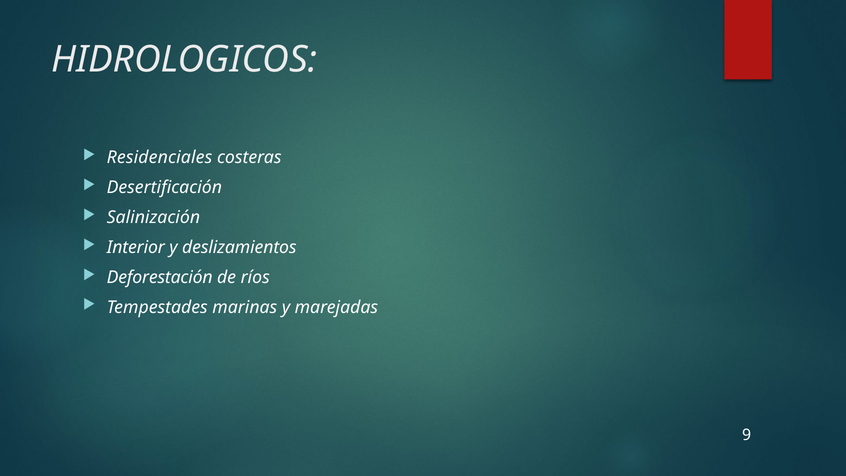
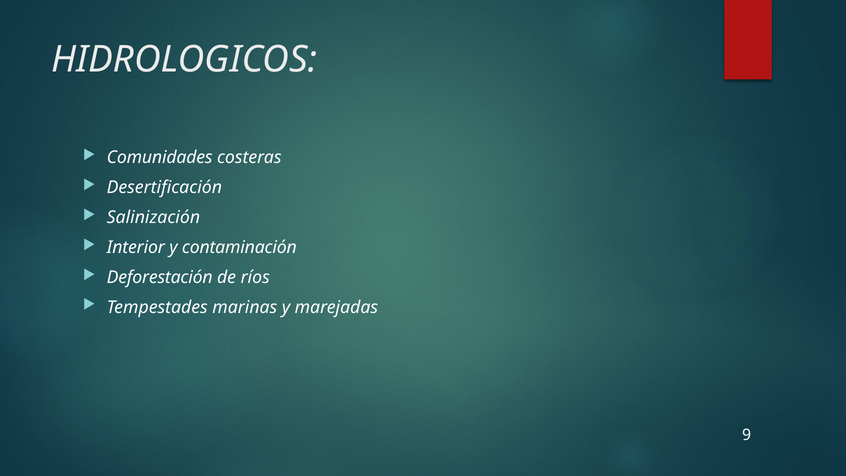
Residenciales: Residenciales -> Comunidades (160, 157)
deslizamientos: deslizamientos -> contaminación (239, 247)
